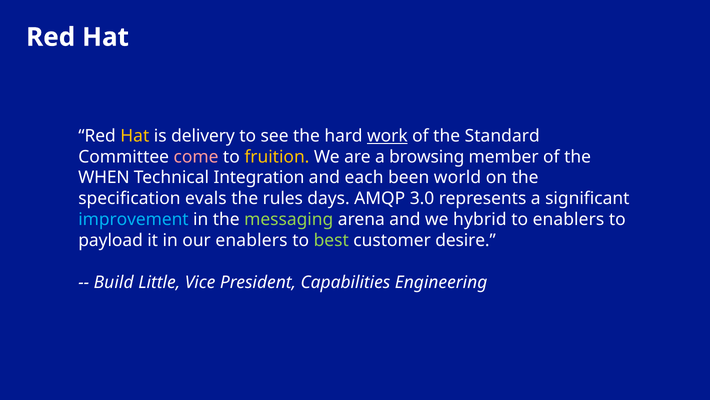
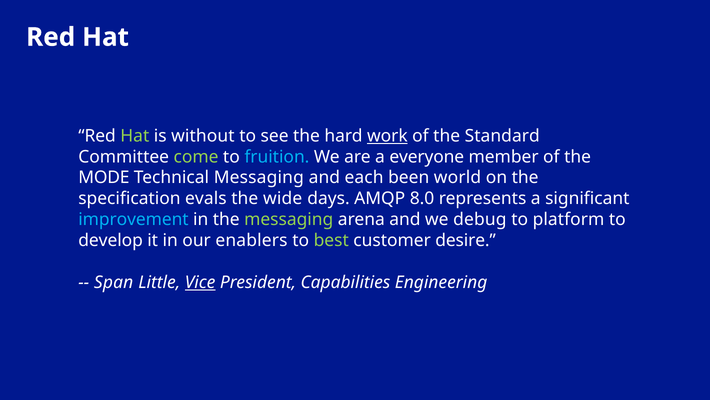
Hat colour: yellow -> light green (135, 136)
delivery: delivery -> without (203, 136)
come colour: pink -> light green (196, 157)
fruition colour: yellow -> light blue (277, 157)
browsing: browsing -> everyone (427, 157)
WHEN: WHEN -> MODE (104, 177)
Technical Integration: Integration -> Messaging (259, 177)
rules: rules -> wide (283, 198)
3.0: 3.0 -> 8.0 (422, 198)
hybrid: hybrid -> debug (480, 219)
to enablers: enablers -> platform (568, 219)
payload: payload -> develop (111, 240)
Build: Build -> Span (114, 282)
Vice underline: none -> present (200, 282)
